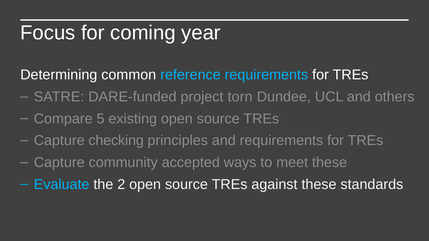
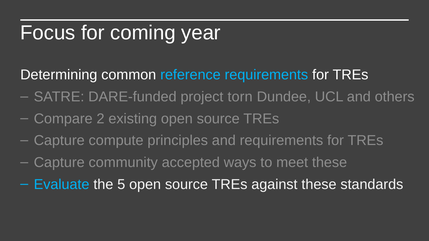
5: 5 -> 2 (101, 119)
checking: checking -> compute (116, 141)
2: 2 -> 5 (121, 185)
